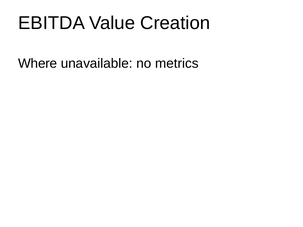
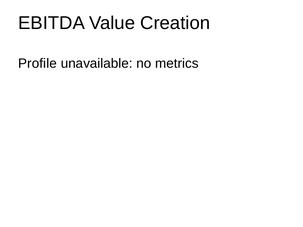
Where: Where -> Profile (38, 64)
